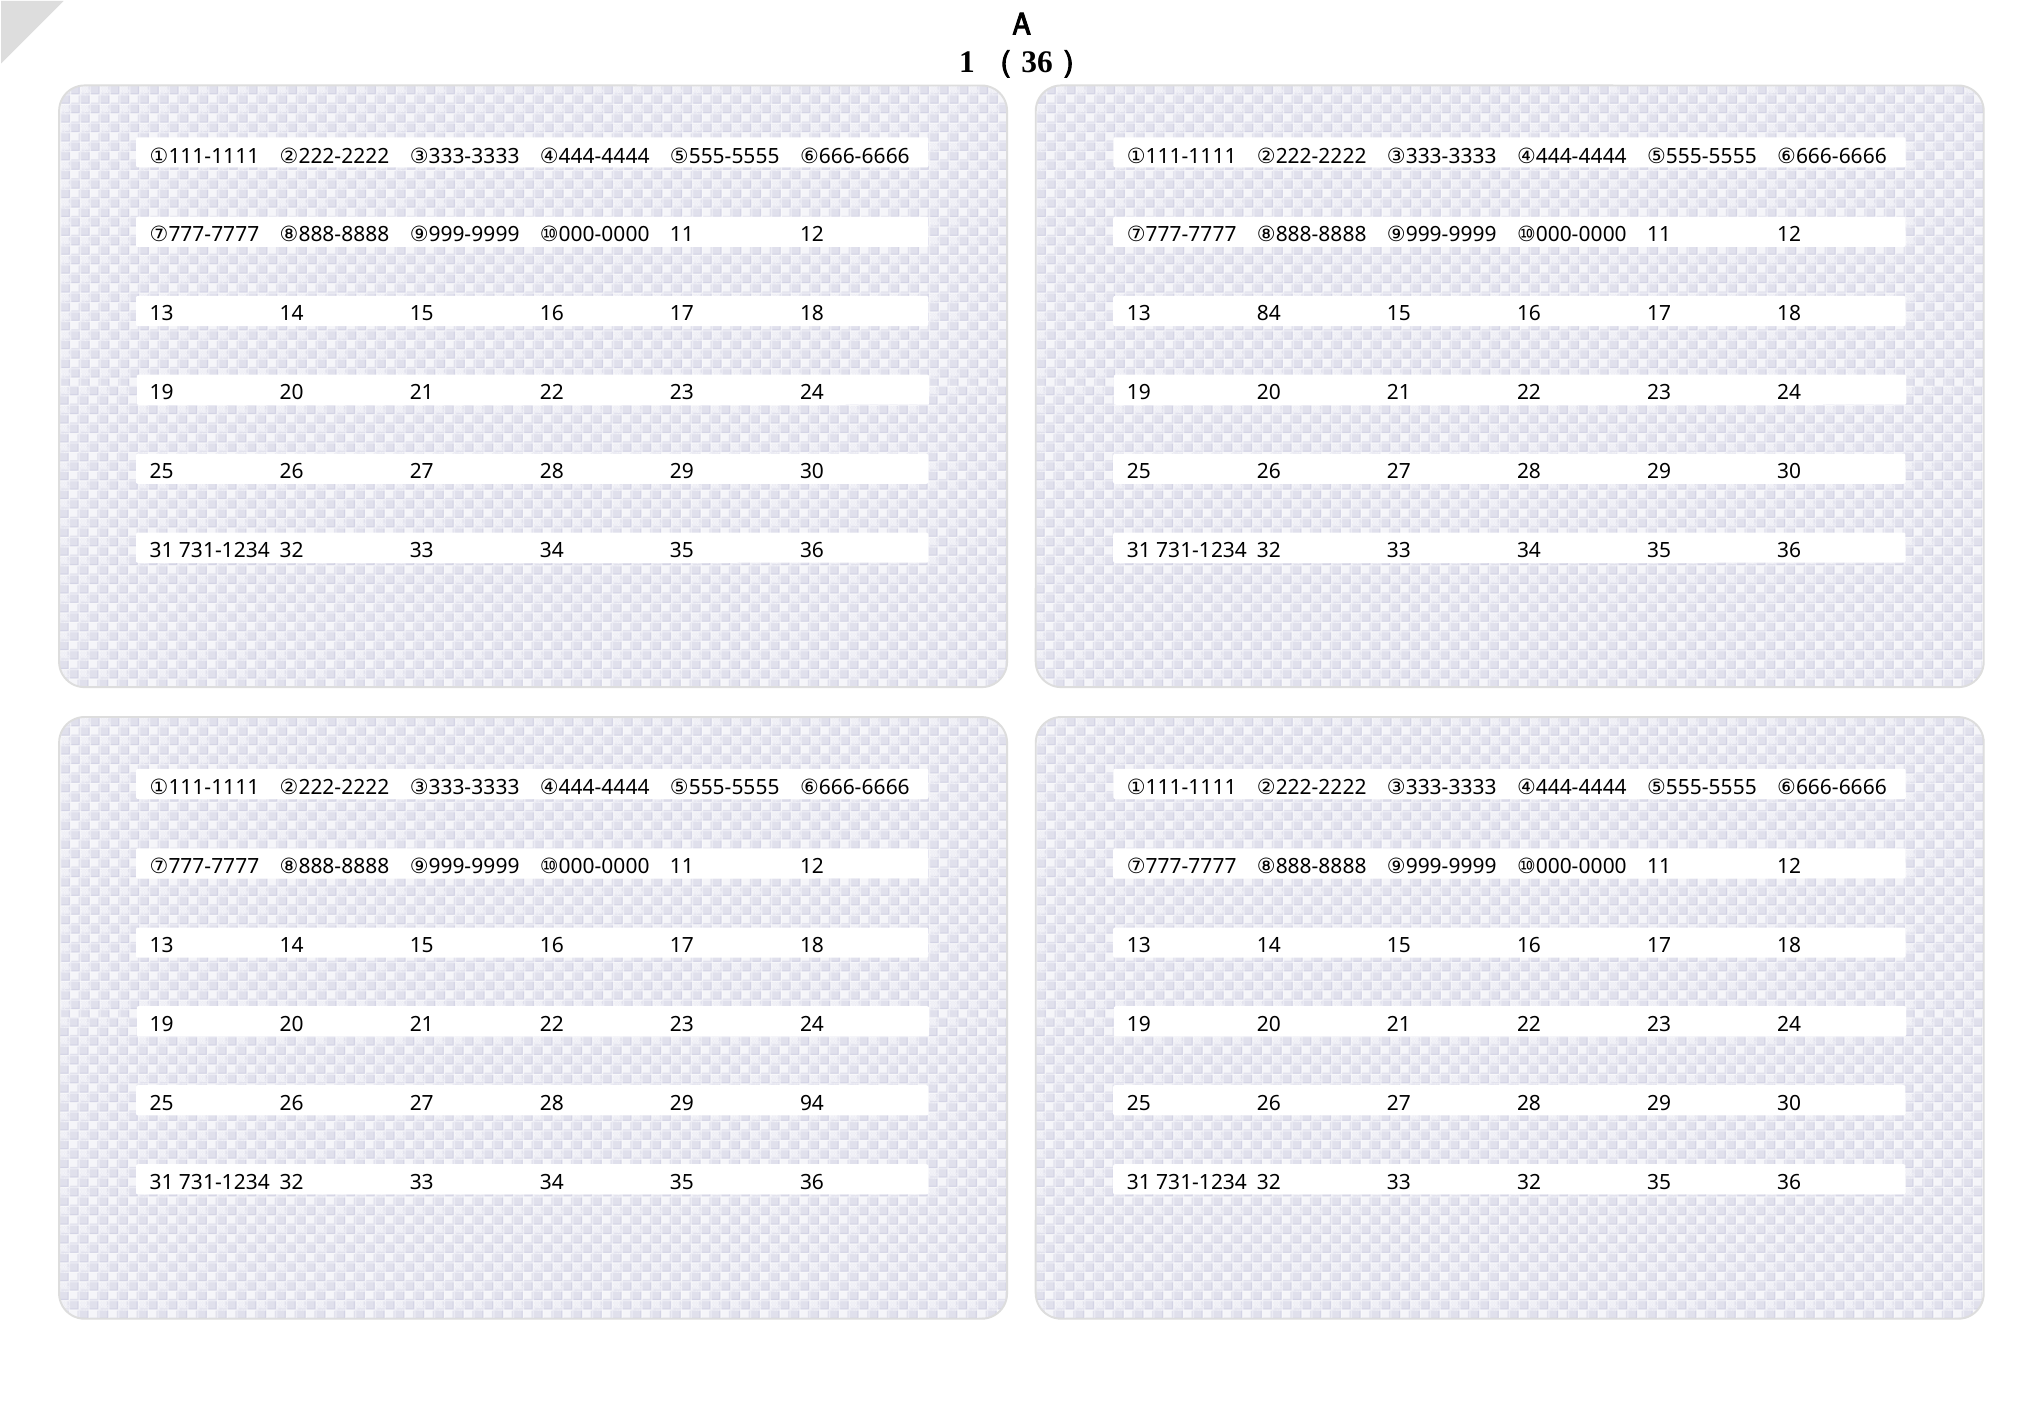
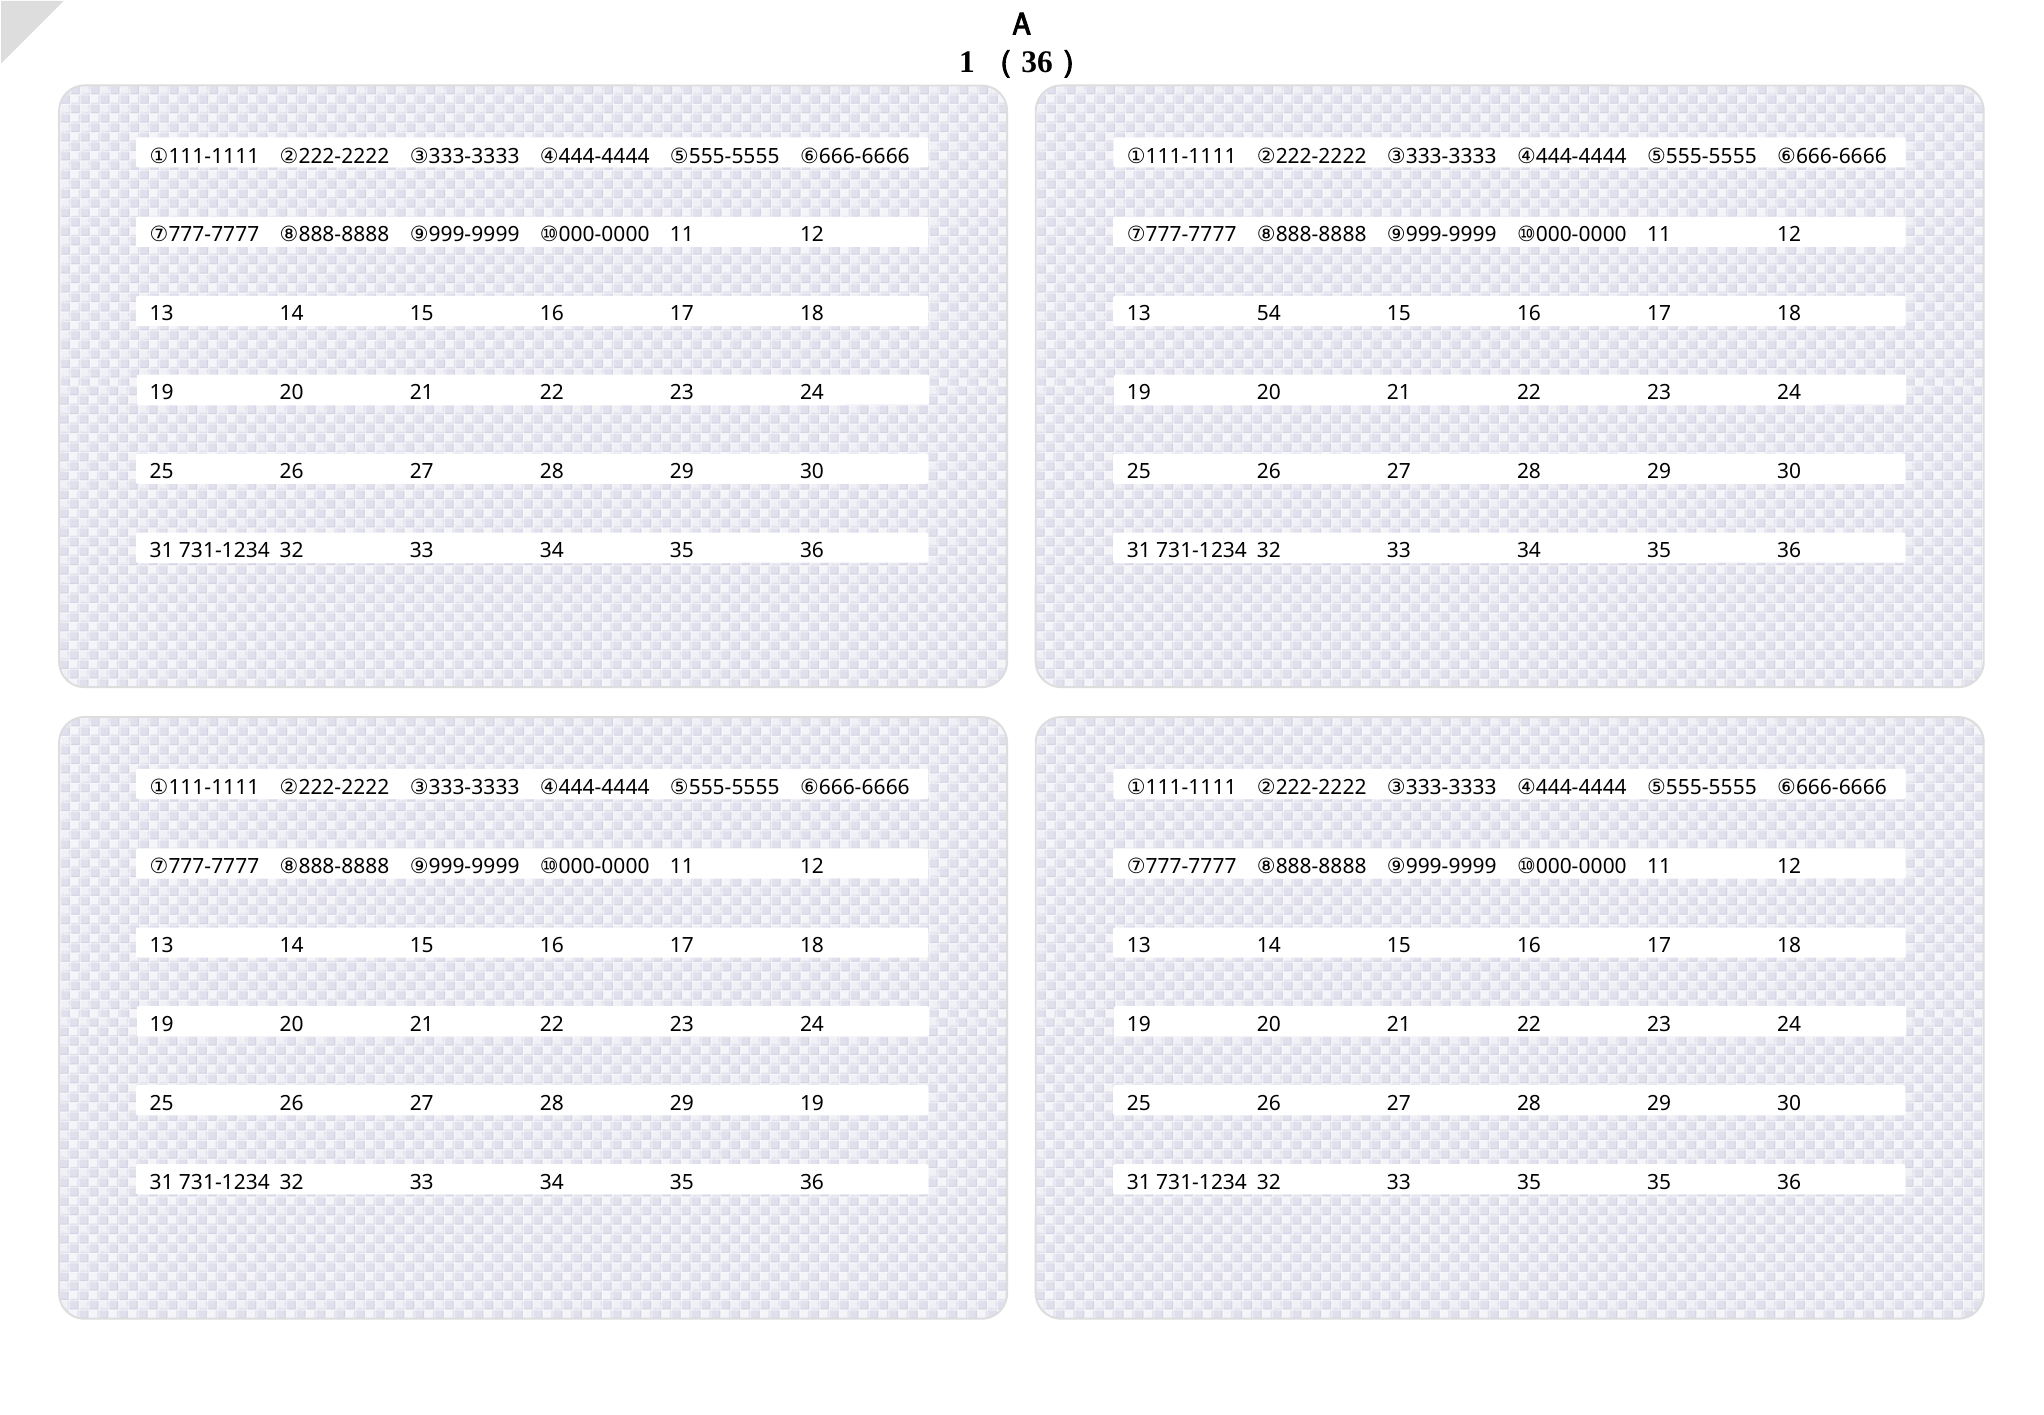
84: 84 -> 54 (1269, 314)
29 94: 94 -> 19 (812, 1104)
33 32: 32 -> 35 (1529, 1183)
